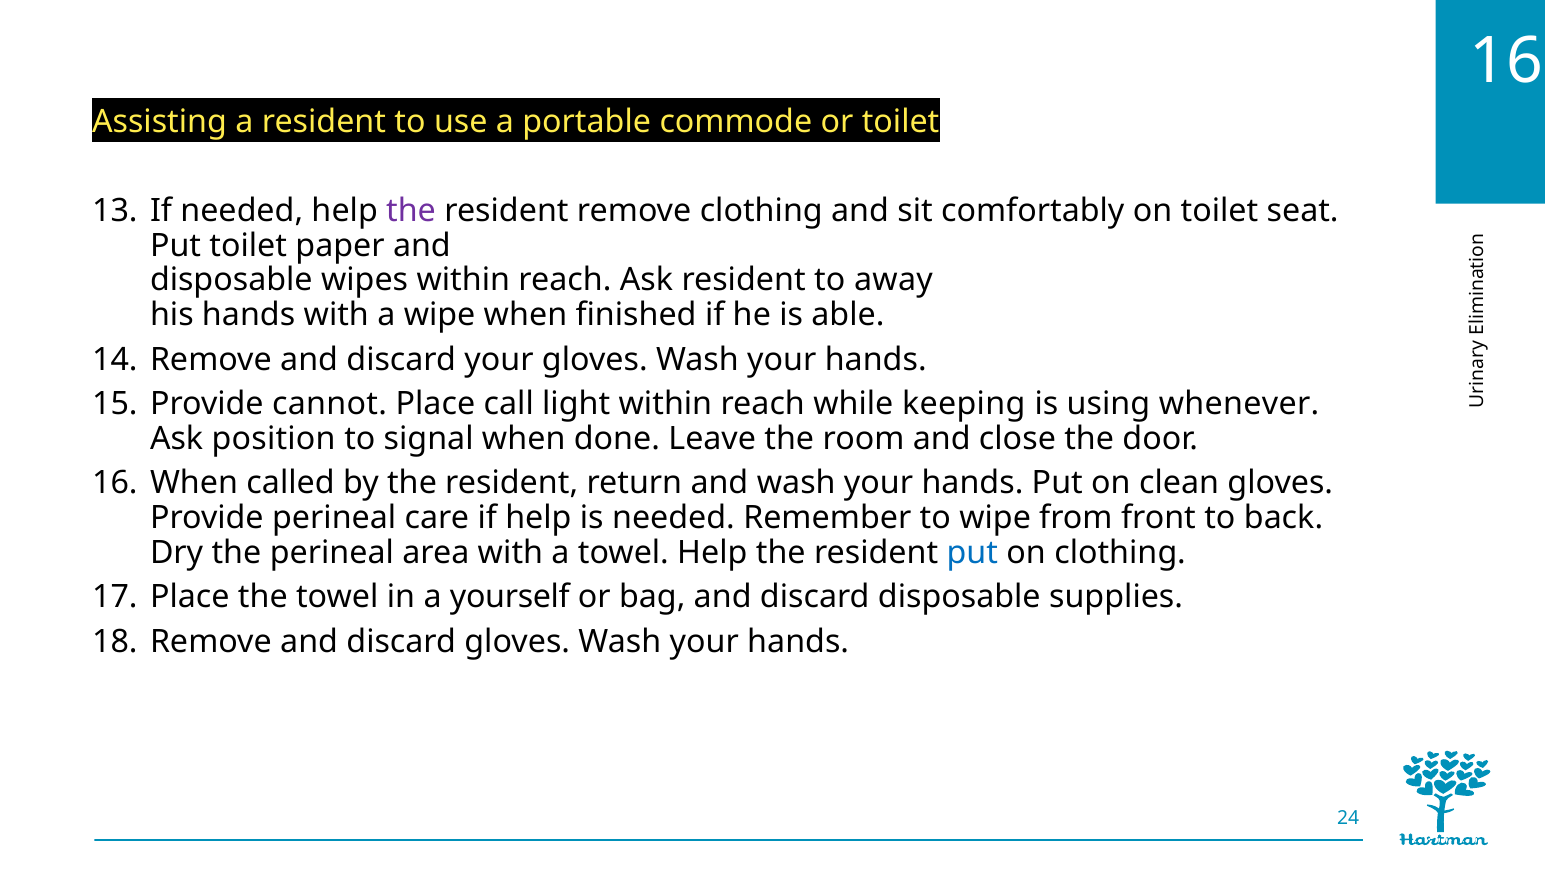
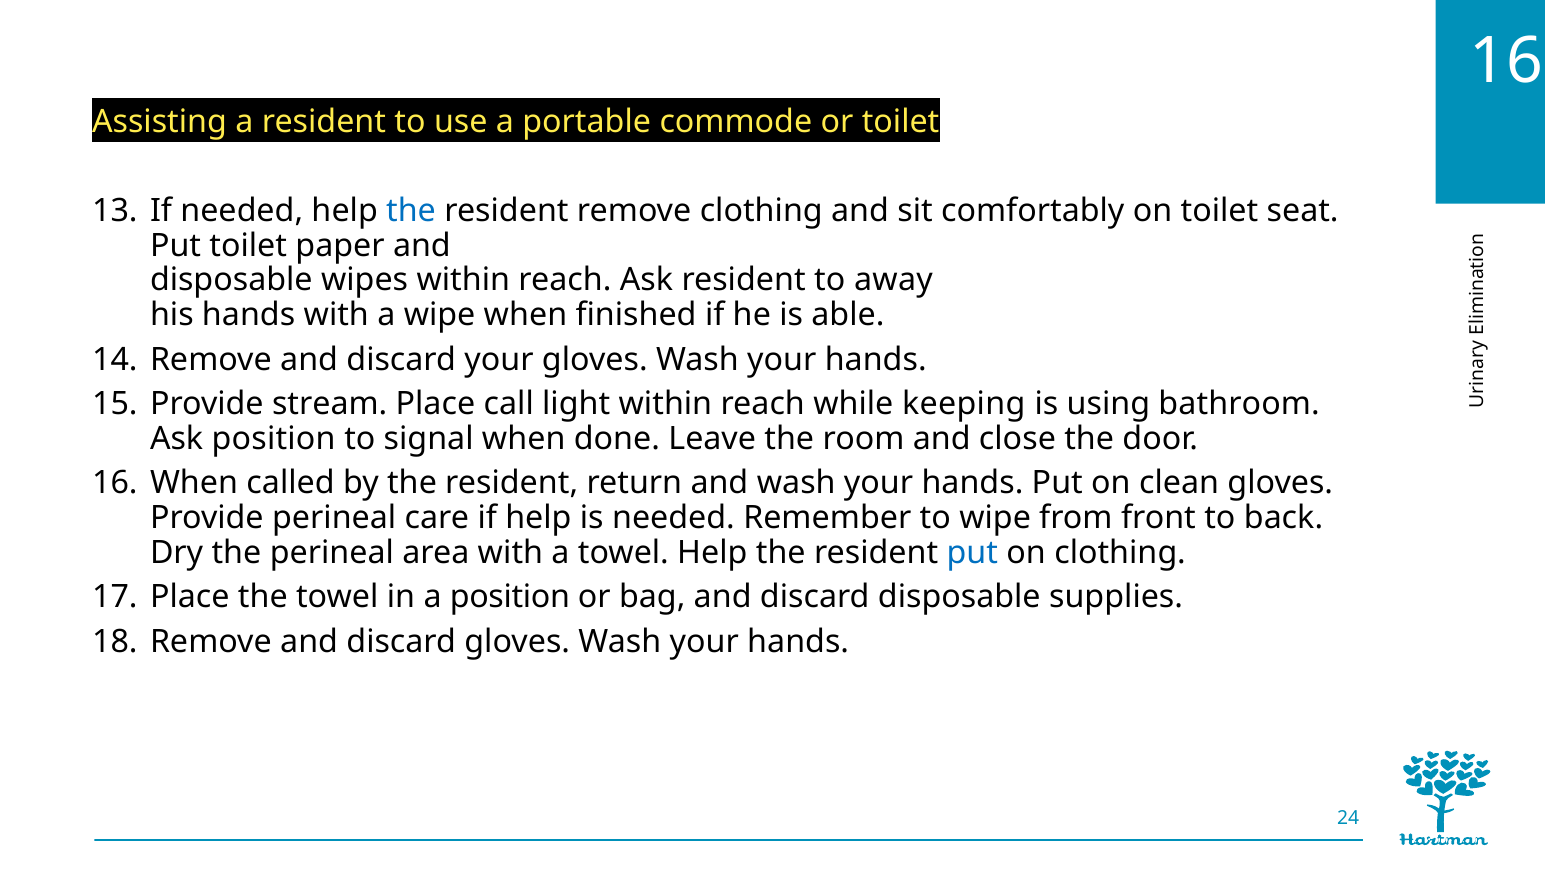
the colour: purple -> blue (411, 211)
cannot: cannot -> stream (330, 404)
whenever: whenever -> bathroom (1239, 404)
a yourself: yourself -> position (510, 597)
